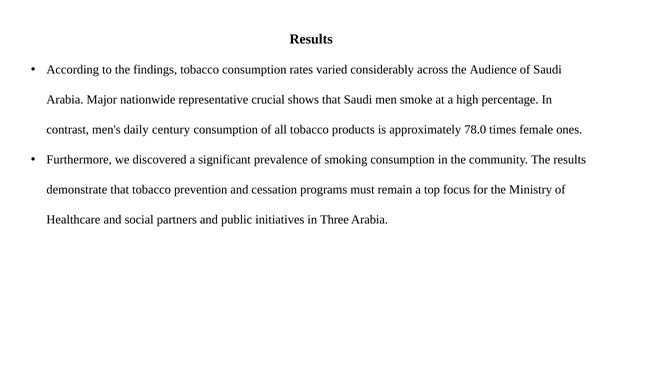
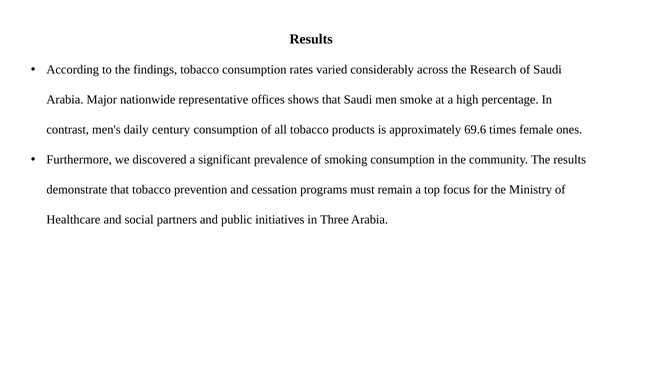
Audience: Audience -> Research (493, 70)
crucial: crucial -> offices (268, 100)
78.0: 78.0 -> 69.6 (475, 130)
